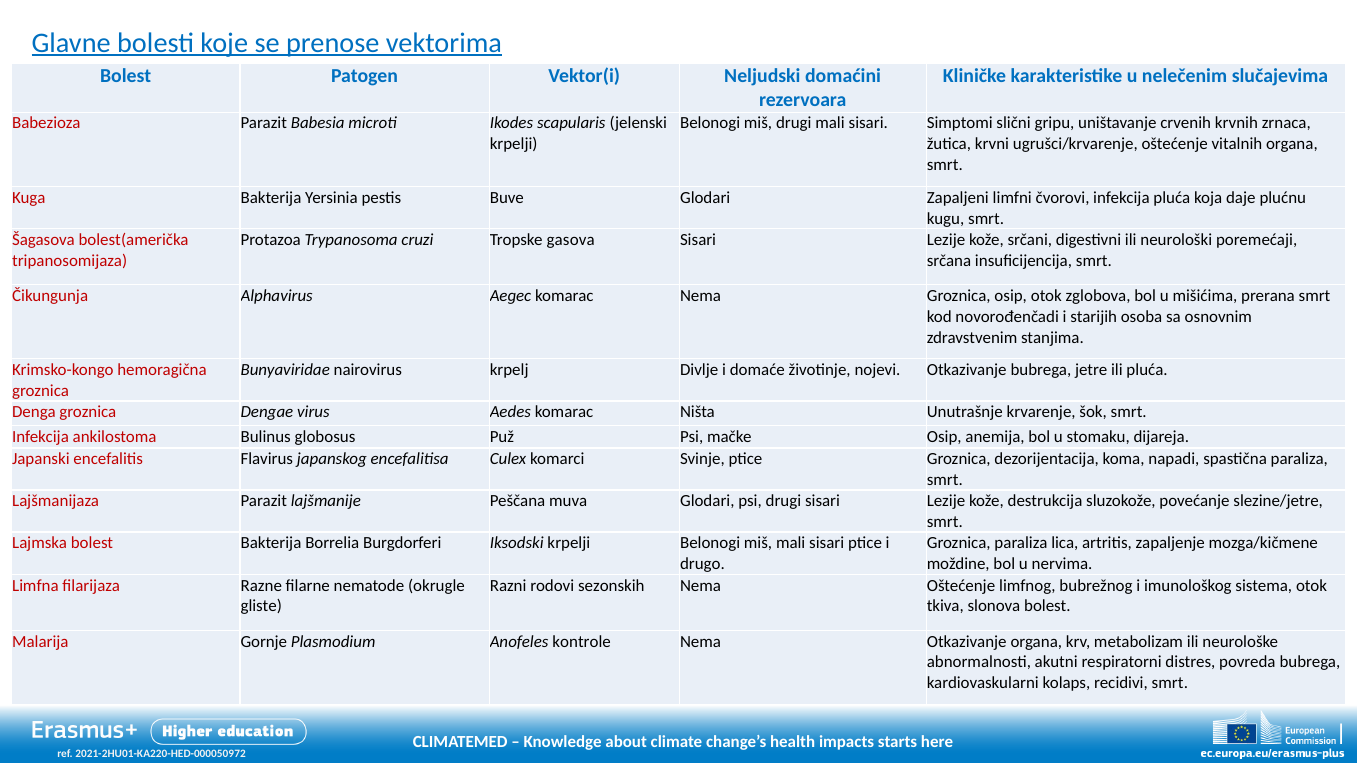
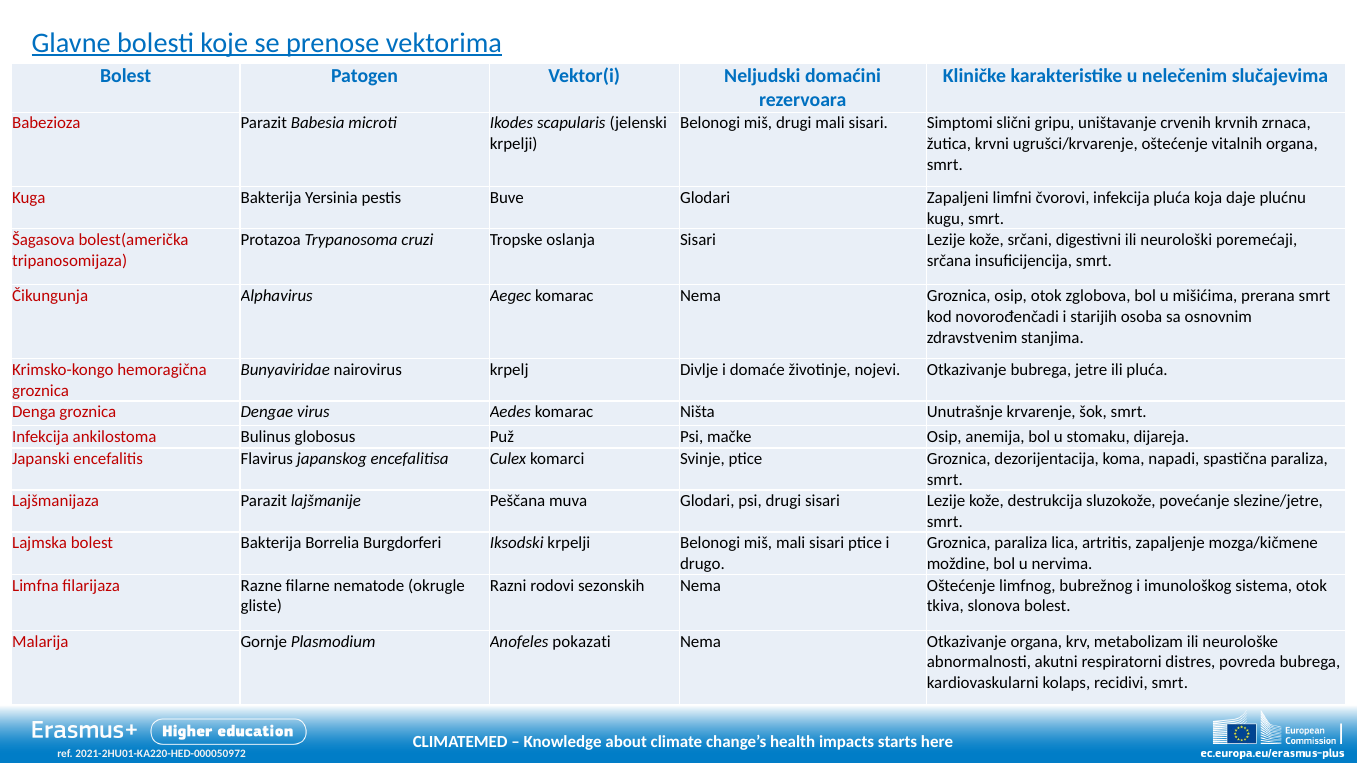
gasova: gasova -> oslanja (571, 240)
kontrole: kontrole -> pokazati (582, 642)
